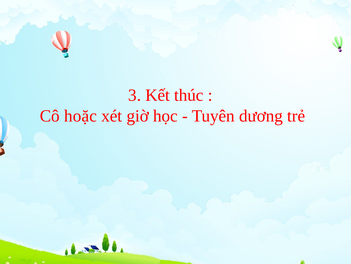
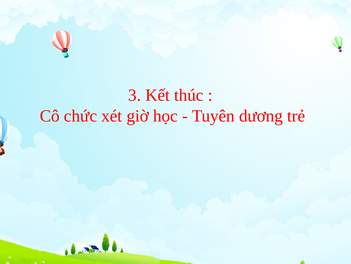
hoặc: hoặc -> chức (81, 116)
